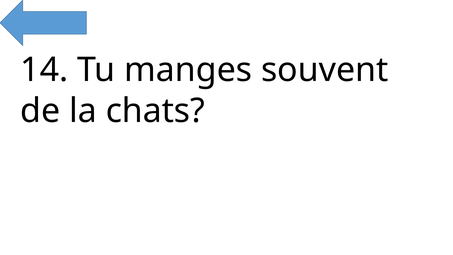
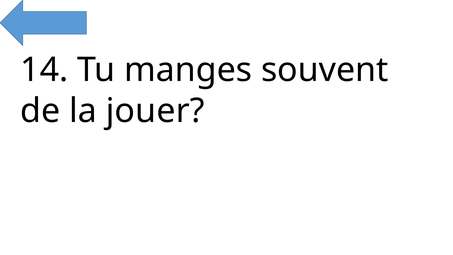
chats: chats -> jouer (155, 111)
